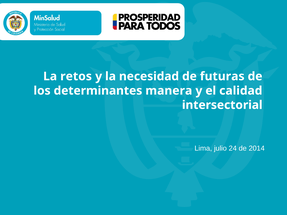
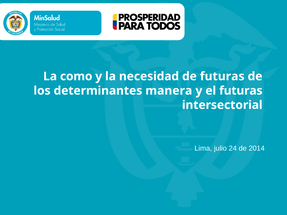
retos: retos -> como (76, 76)
el calidad: calidad -> futuras (241, 91)
